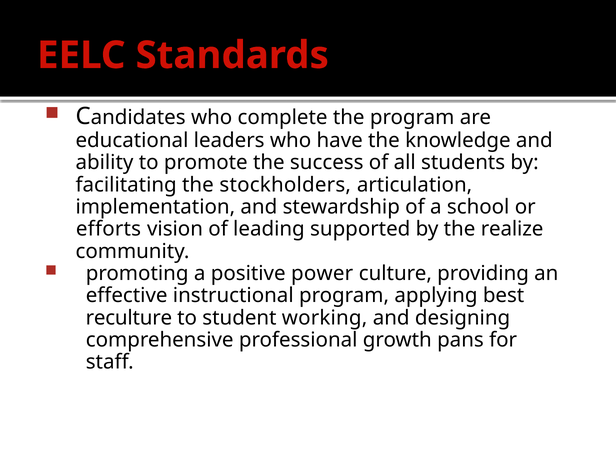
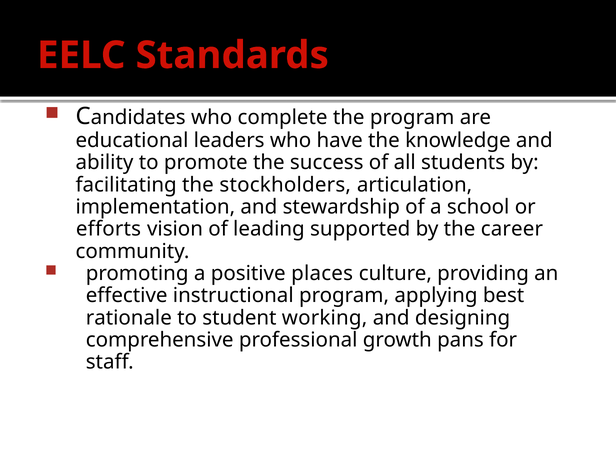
realize: realize -> career (512, 229)
power: power -> places (322, 274)
reculture: reculture -> rationale (129, 318)
